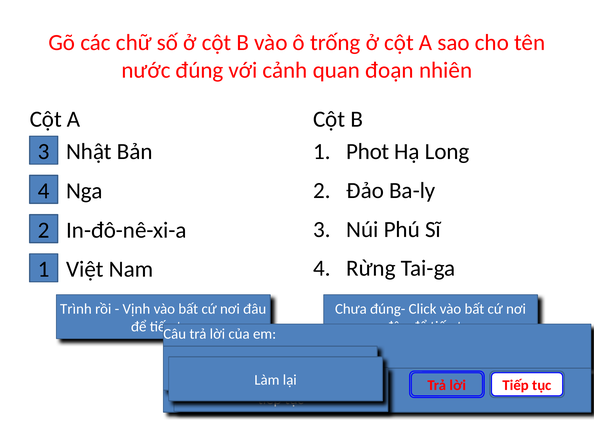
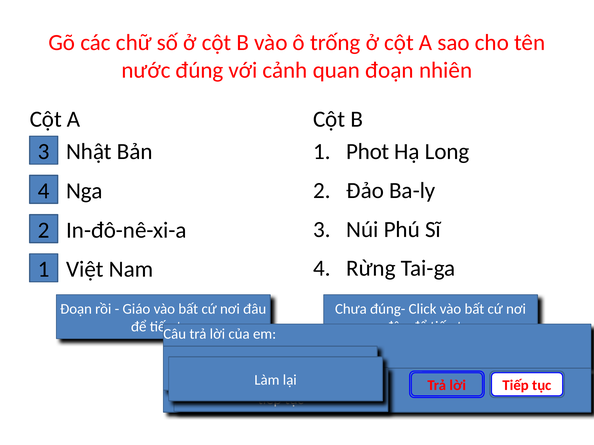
Trình: Trình -> Đoạn (76, 309)
Vịnh: Vịnh -> Giáo (136, 309)
